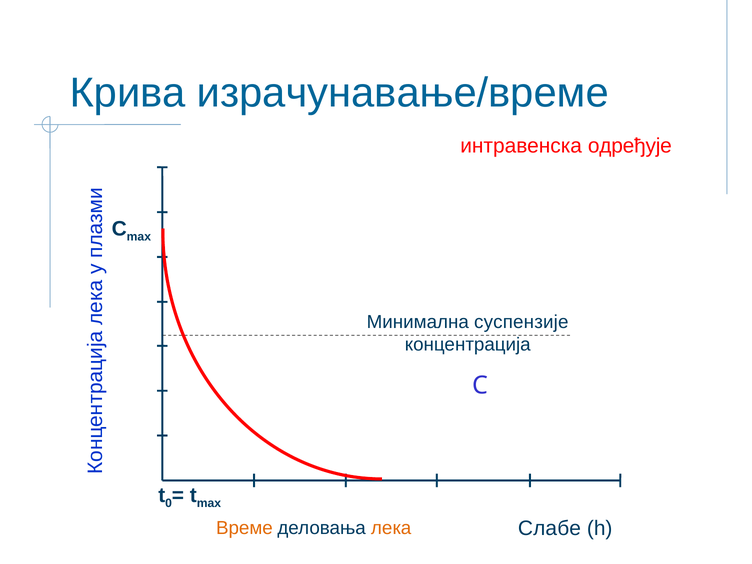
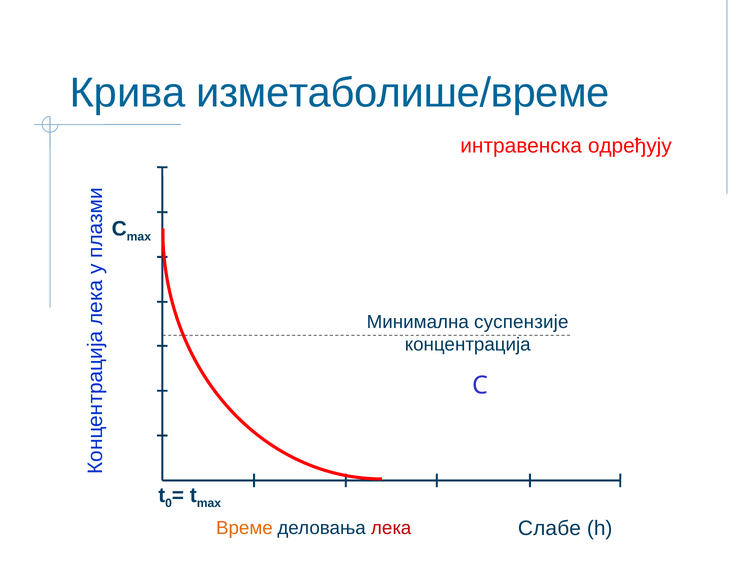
израчунавање/време: израчунавање/време -> изметаболише/време (403, 93)
одређује: одређује -> одређују (630, 146)
лека colour: orange -> red (391, 528)
